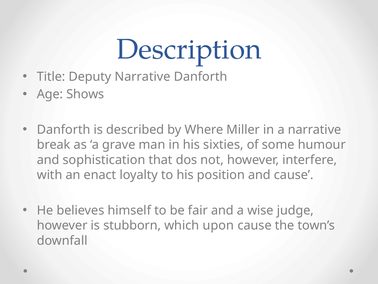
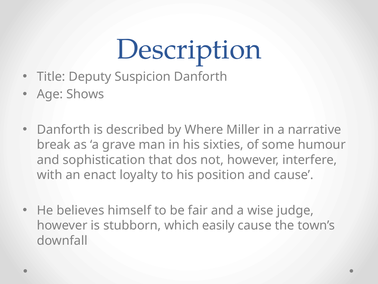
Deputy Narrative: Narrative -> Suspicion (143, 76)
upon: upon -> easily (218, 225)
